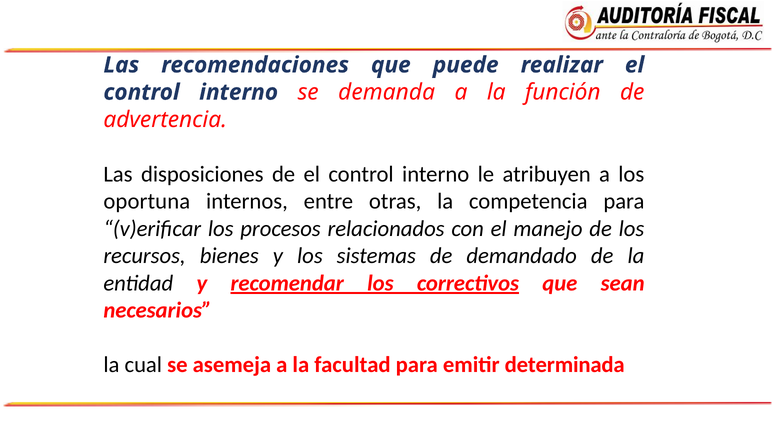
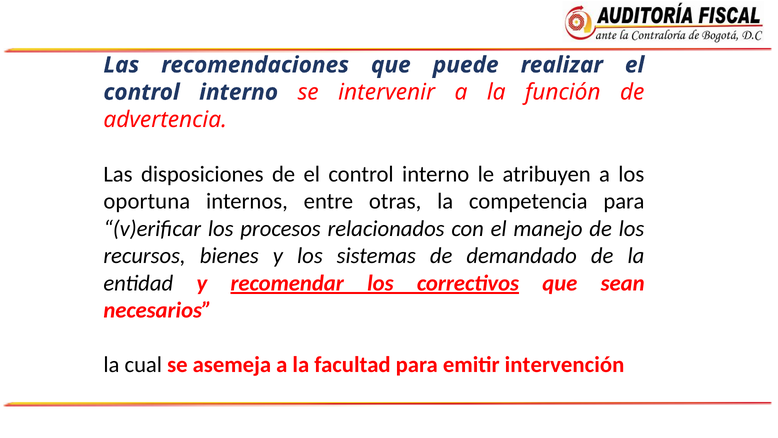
demanda: demanda -> intervenir (387, 92)
determinada: determinada -> intervención (565, 365)
